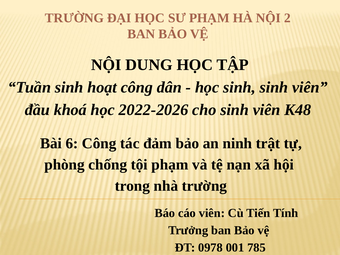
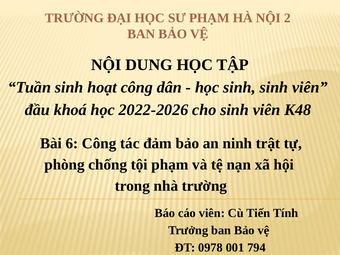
785: 785 -> 794 (256, 247)
